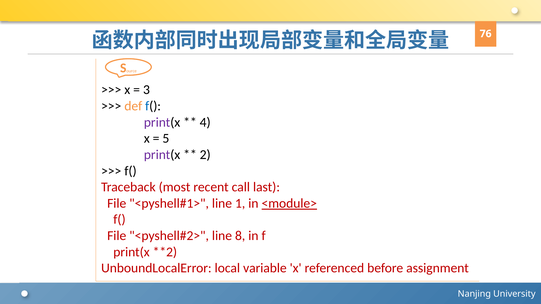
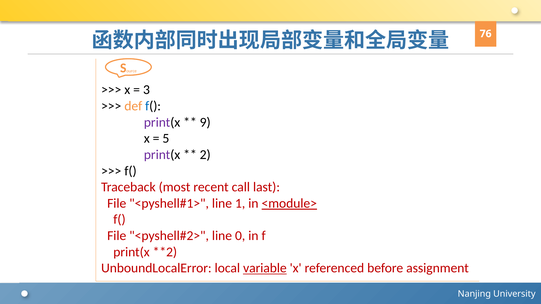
4: 4 -> 9 (205, 122)
8: 8 -> 0 (240, 236)
variable underline: none -> present (265, 268)
